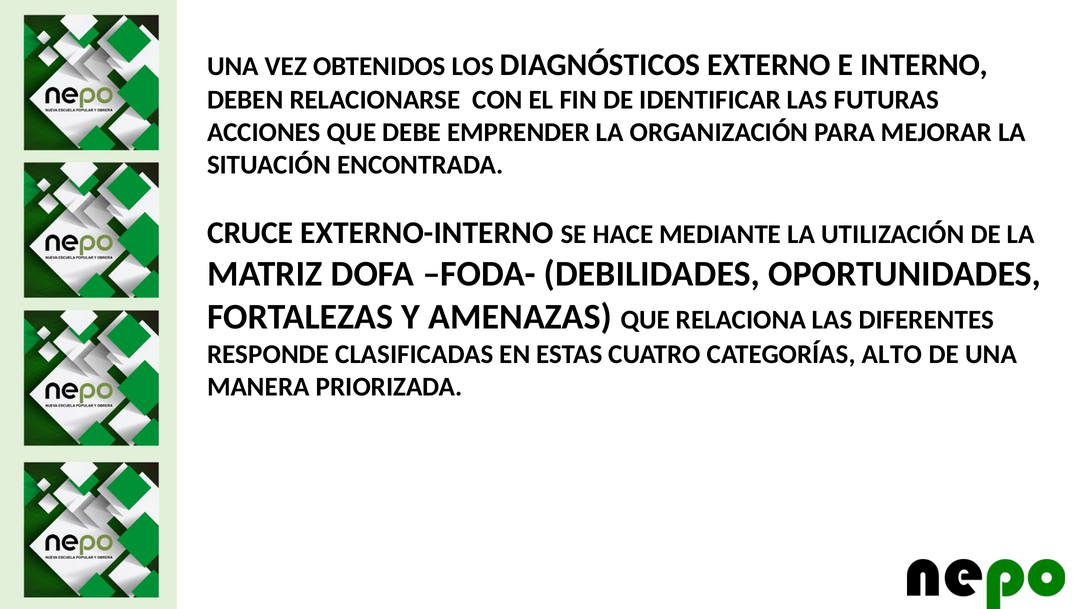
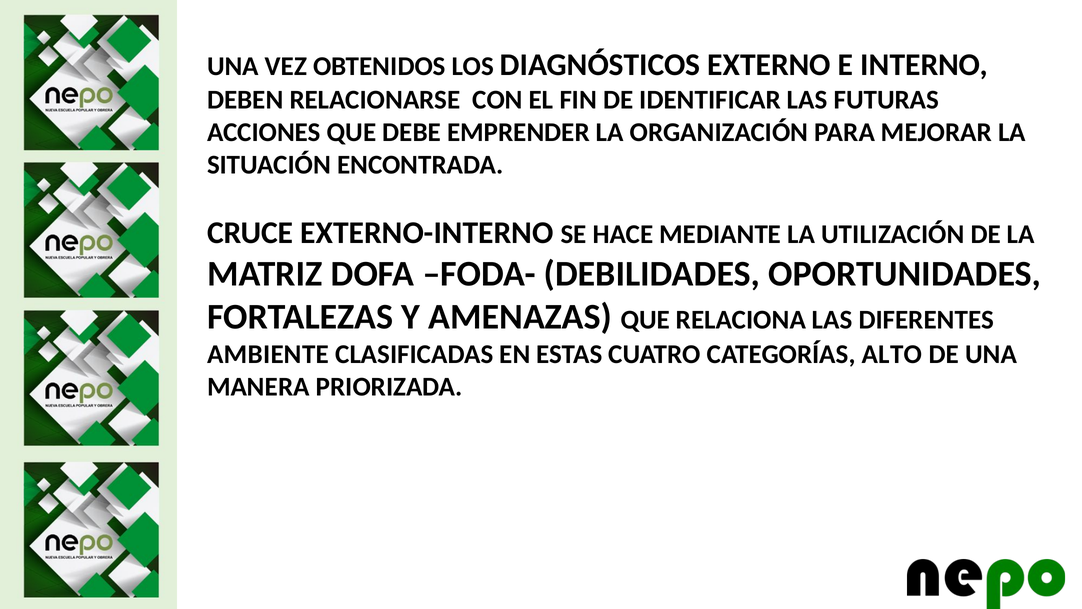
RESPONDE: RESPONDE -> AMBIENTE (268, 354)
